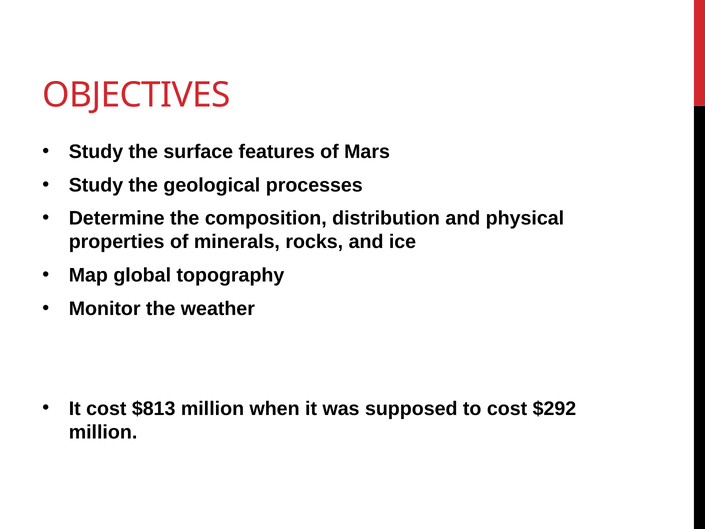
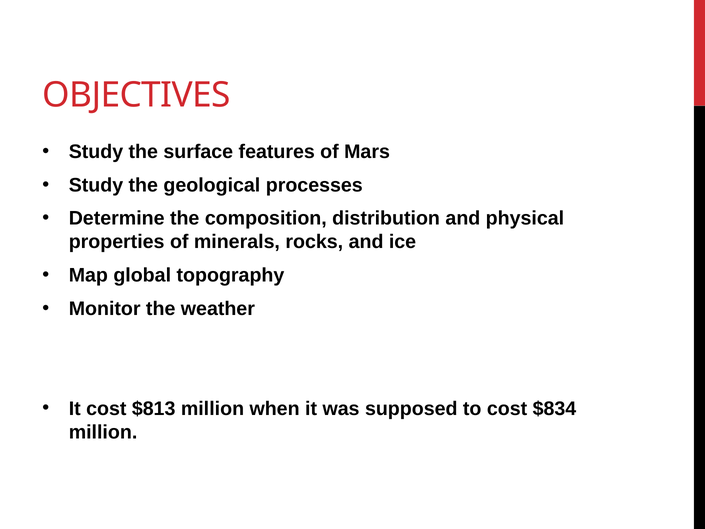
$292: $292 -> $834 (554, 408)
